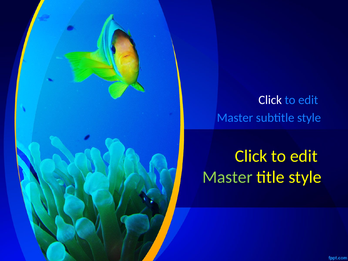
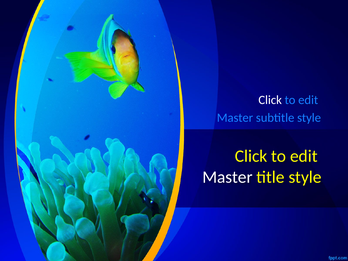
Master colour: light green -> white (228, 177)
